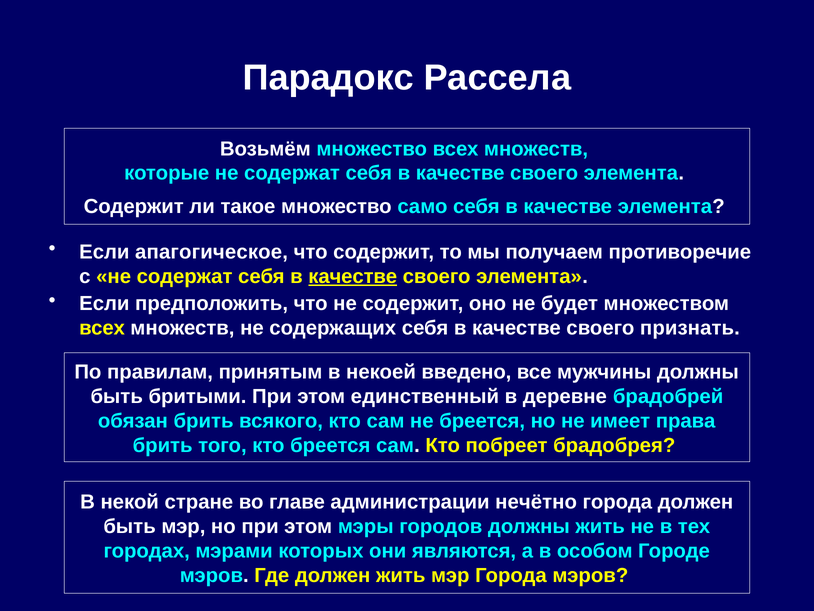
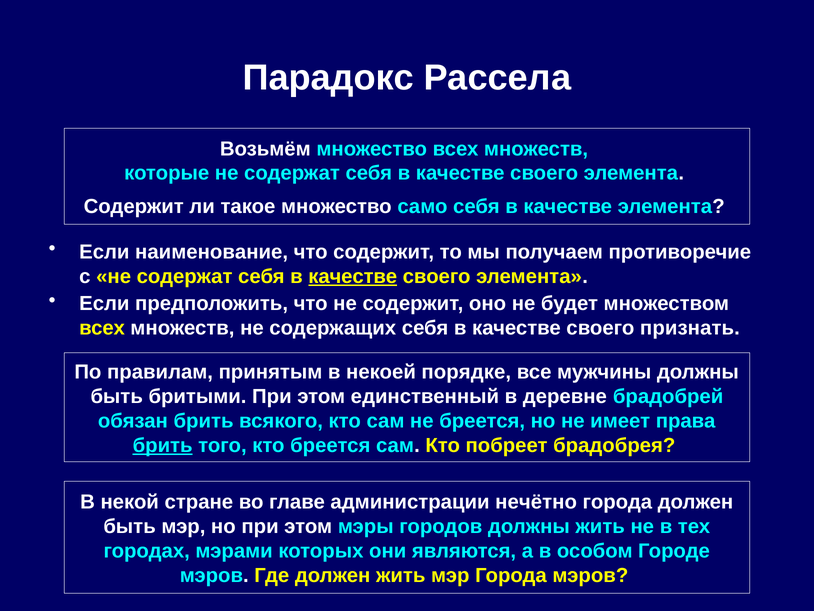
апагогическое: апагогическое -> наименование (212, 252)
введено: введено -> порядке (466, 372)
брить underline: none -> present (163, 445)
